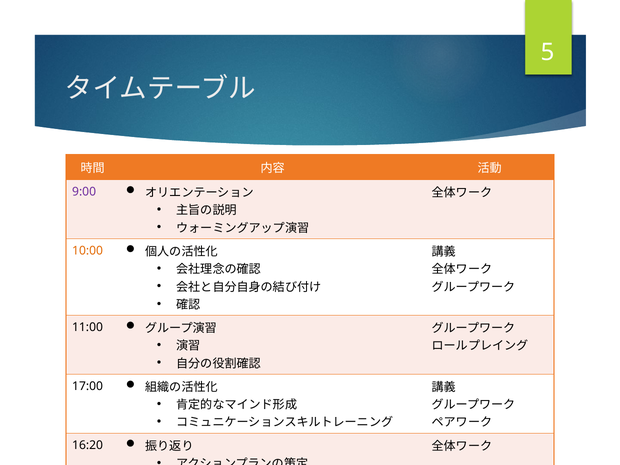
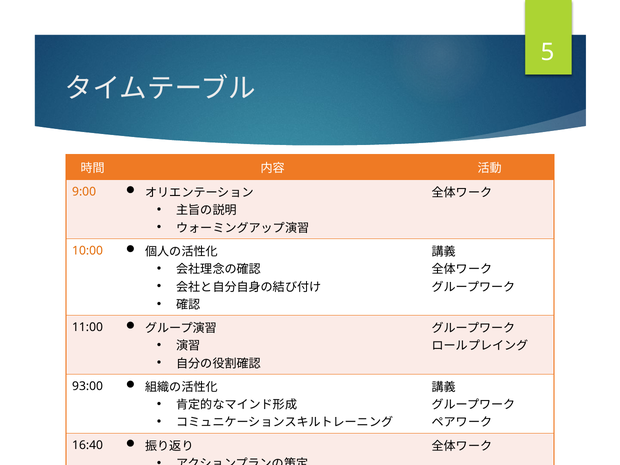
9:00 colour: purple -> orange (84, 192)
17:00: 17:00 -> 93:00 (88, 386)
16:20: 16:20 -> 16:40 (88, 445)
